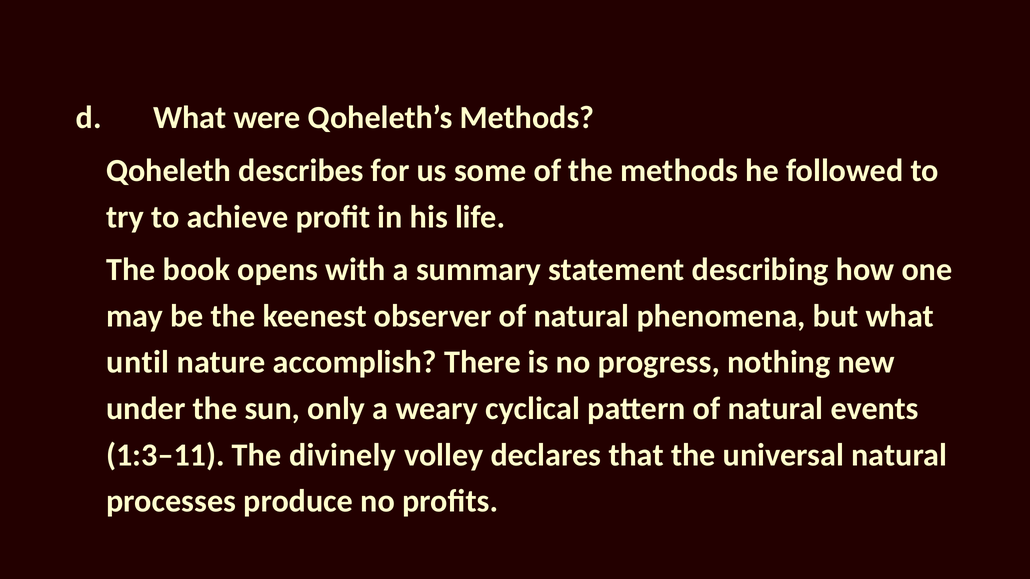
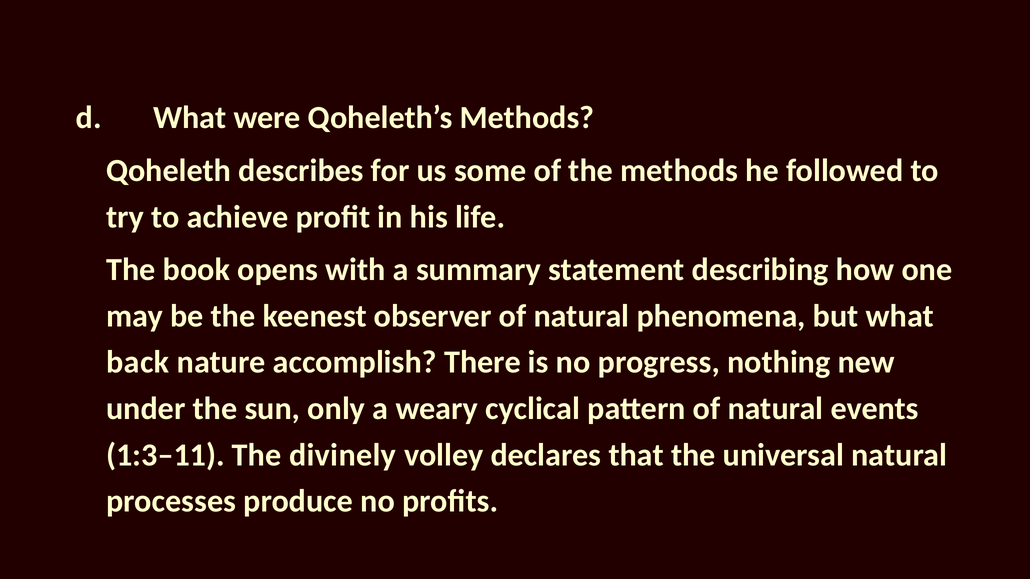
until: until -> back (138, 363)
